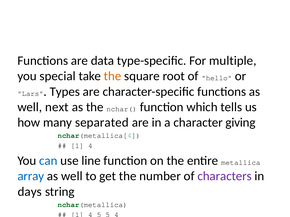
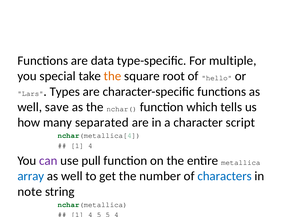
next: next -> save (57, 107)
giving: giving -> script (240, 123)
can colour: blue -> purple (48, 161)
line: line -> pull (91, 161)
characters colour: purple -> blue (225, 177)
days: days -> note (30, 192)
